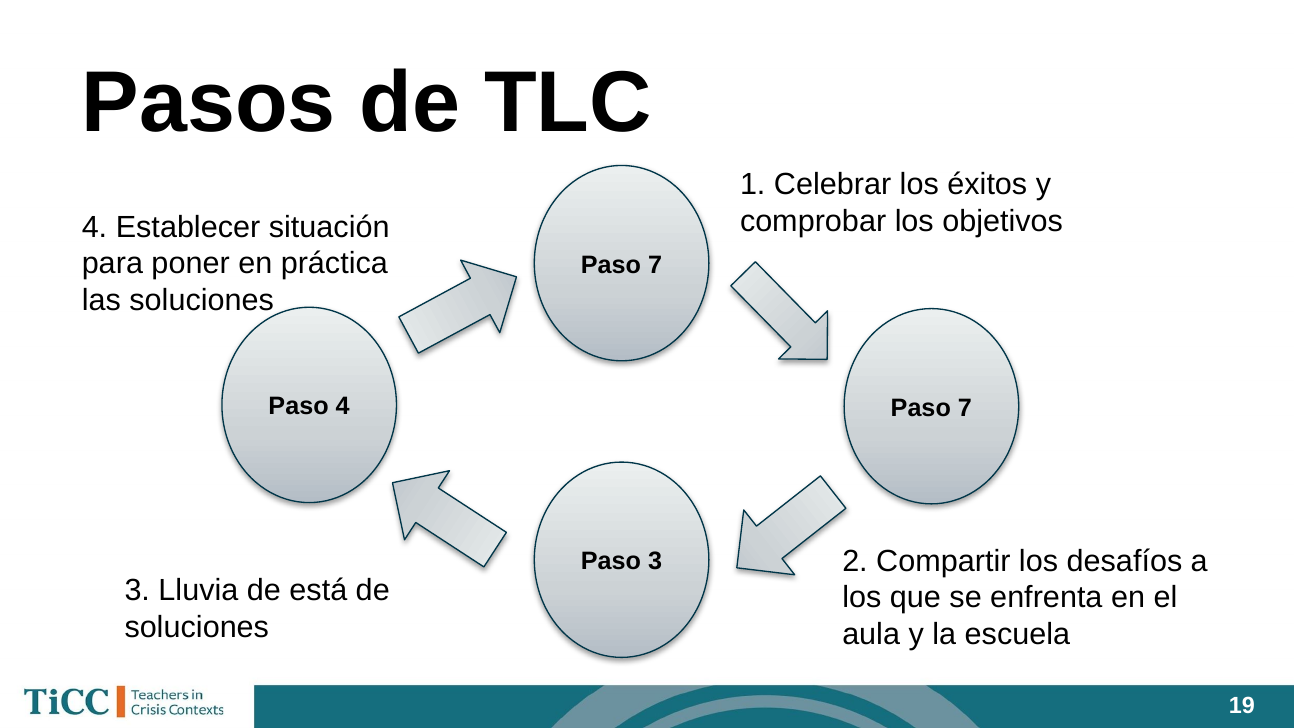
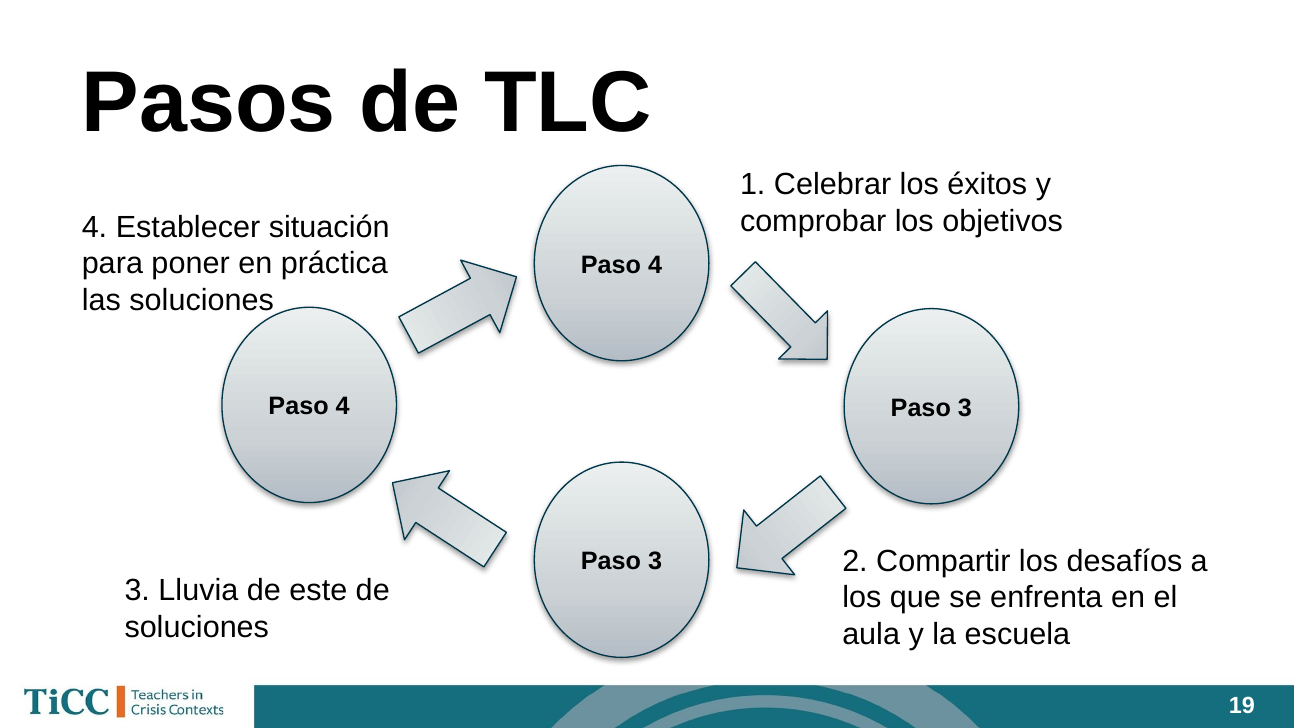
7: 7 -> 4 (655, 265)
7: 7 -> 3 (965, 408)
está: está -> este (318, 590)
